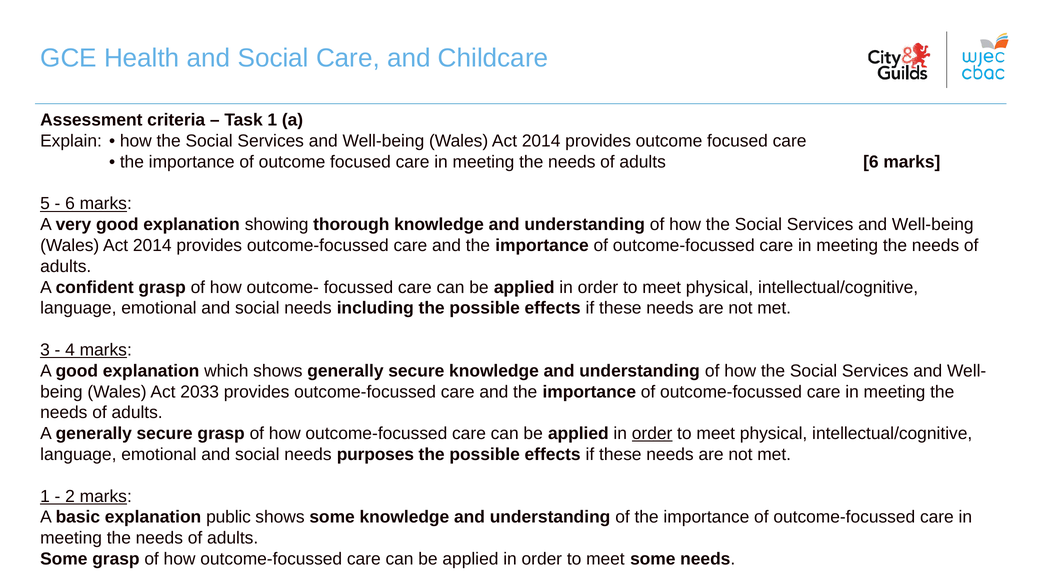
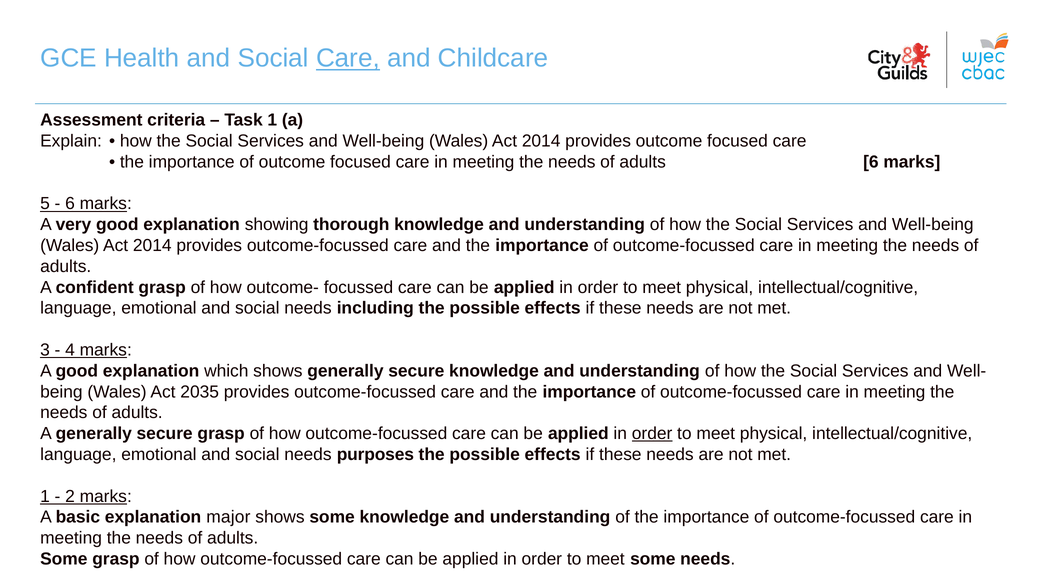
Care underline: none -> present (348, 58)
2033: 2033 -> 2035 (200, 392)
public: public -> major (228, 517)
